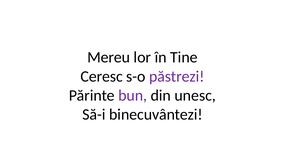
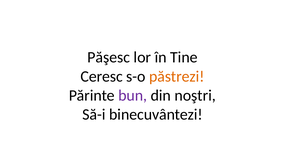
Mereu: Mereu -> Păşesc (109, 57)
păstrezi colour: purple -> orange (177, 76)
unesc: unesc -> noştri (195, 95)
